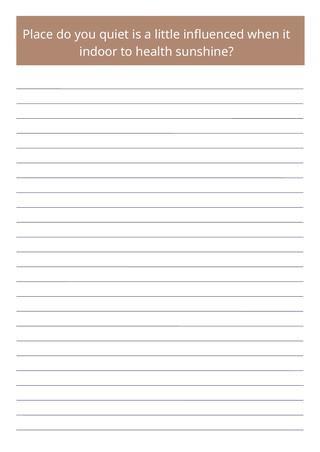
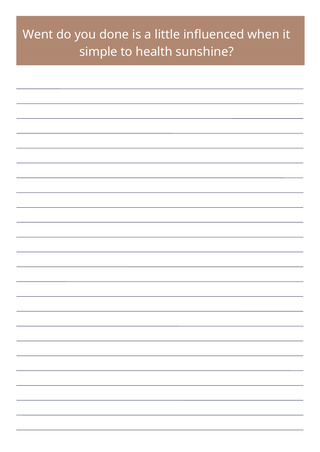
Place: Place -> Went (38, 35)
quiet: quiet -> done (114, 35)
indoor: indoor -> simple (98, 52)
